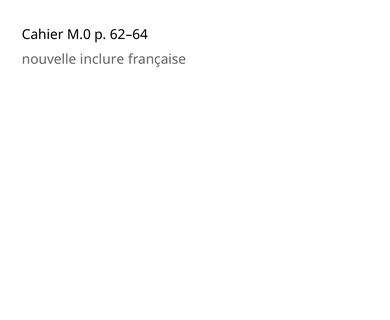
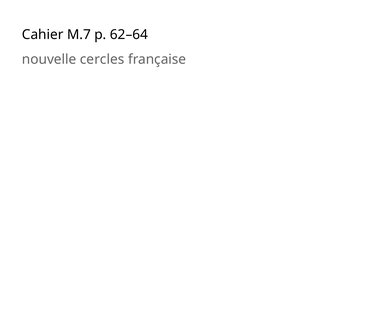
M.0: M.0 -> M.7 (79, 35)
inclure: inclure -> cercles (102, 59)
